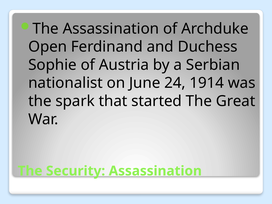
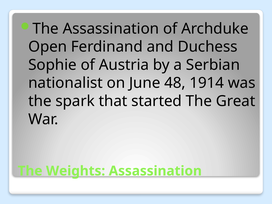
24: 24 -> 48 (175, 83)
Security: Security -> Weights (76, 171)
